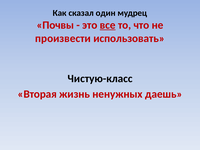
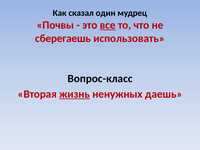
произвести: произвести -> сберегаешь (63, 38)
Чистую-класс: Чистую-класс -> Вопрос-класс (100, 79)
жизнь underline: none -> present (75, 94)
